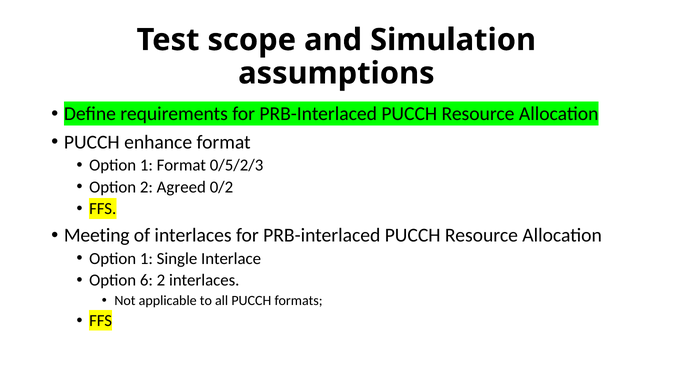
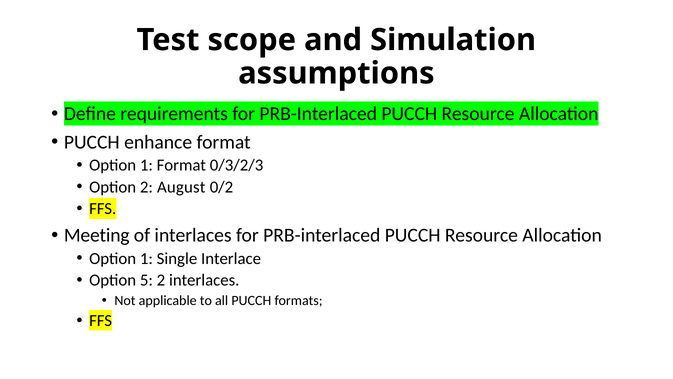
0/5/2/3: 0/5/2/3 -> 0/3/2/3 (237, 165)
Agreed: Agreed -> August (181, 187)
6: 6 -> 5 (146, 280)
